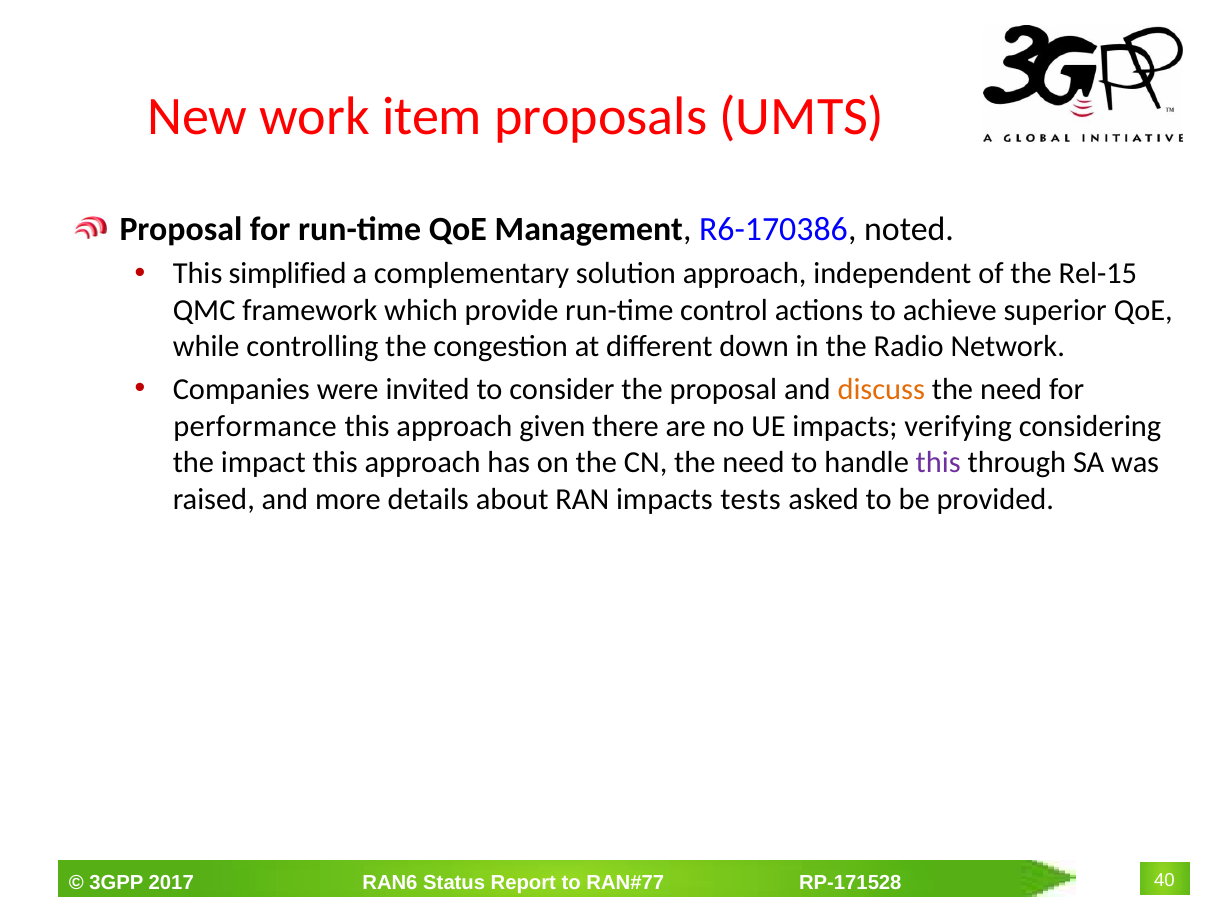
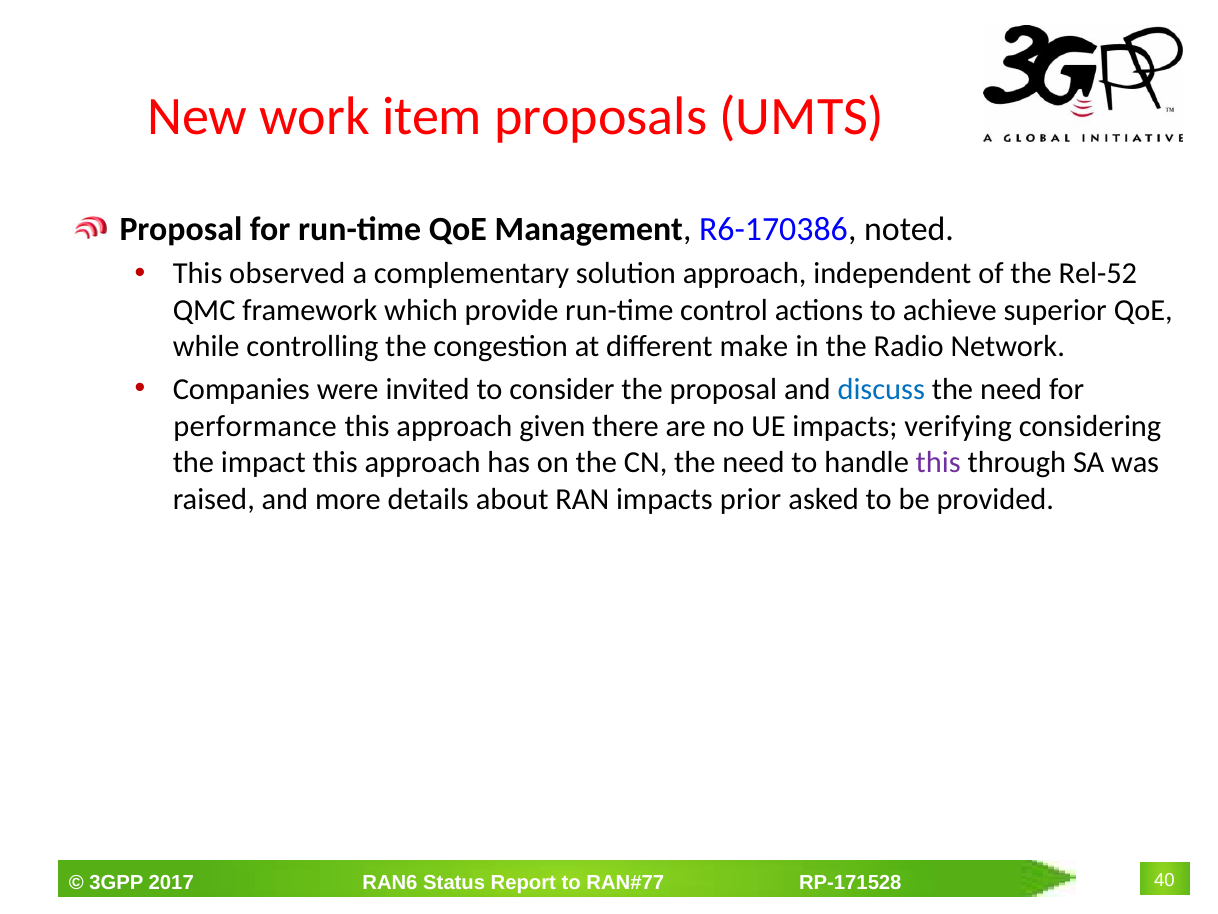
simplified: simplified -> observed (287, 274)
Rel-15: Rel-15 -> Rel-52 (1098, 274)
down: down -> make (754, 347)
discuss colour: orange -> blue (881, 389)
tests: tests -> prior (751, 499)
